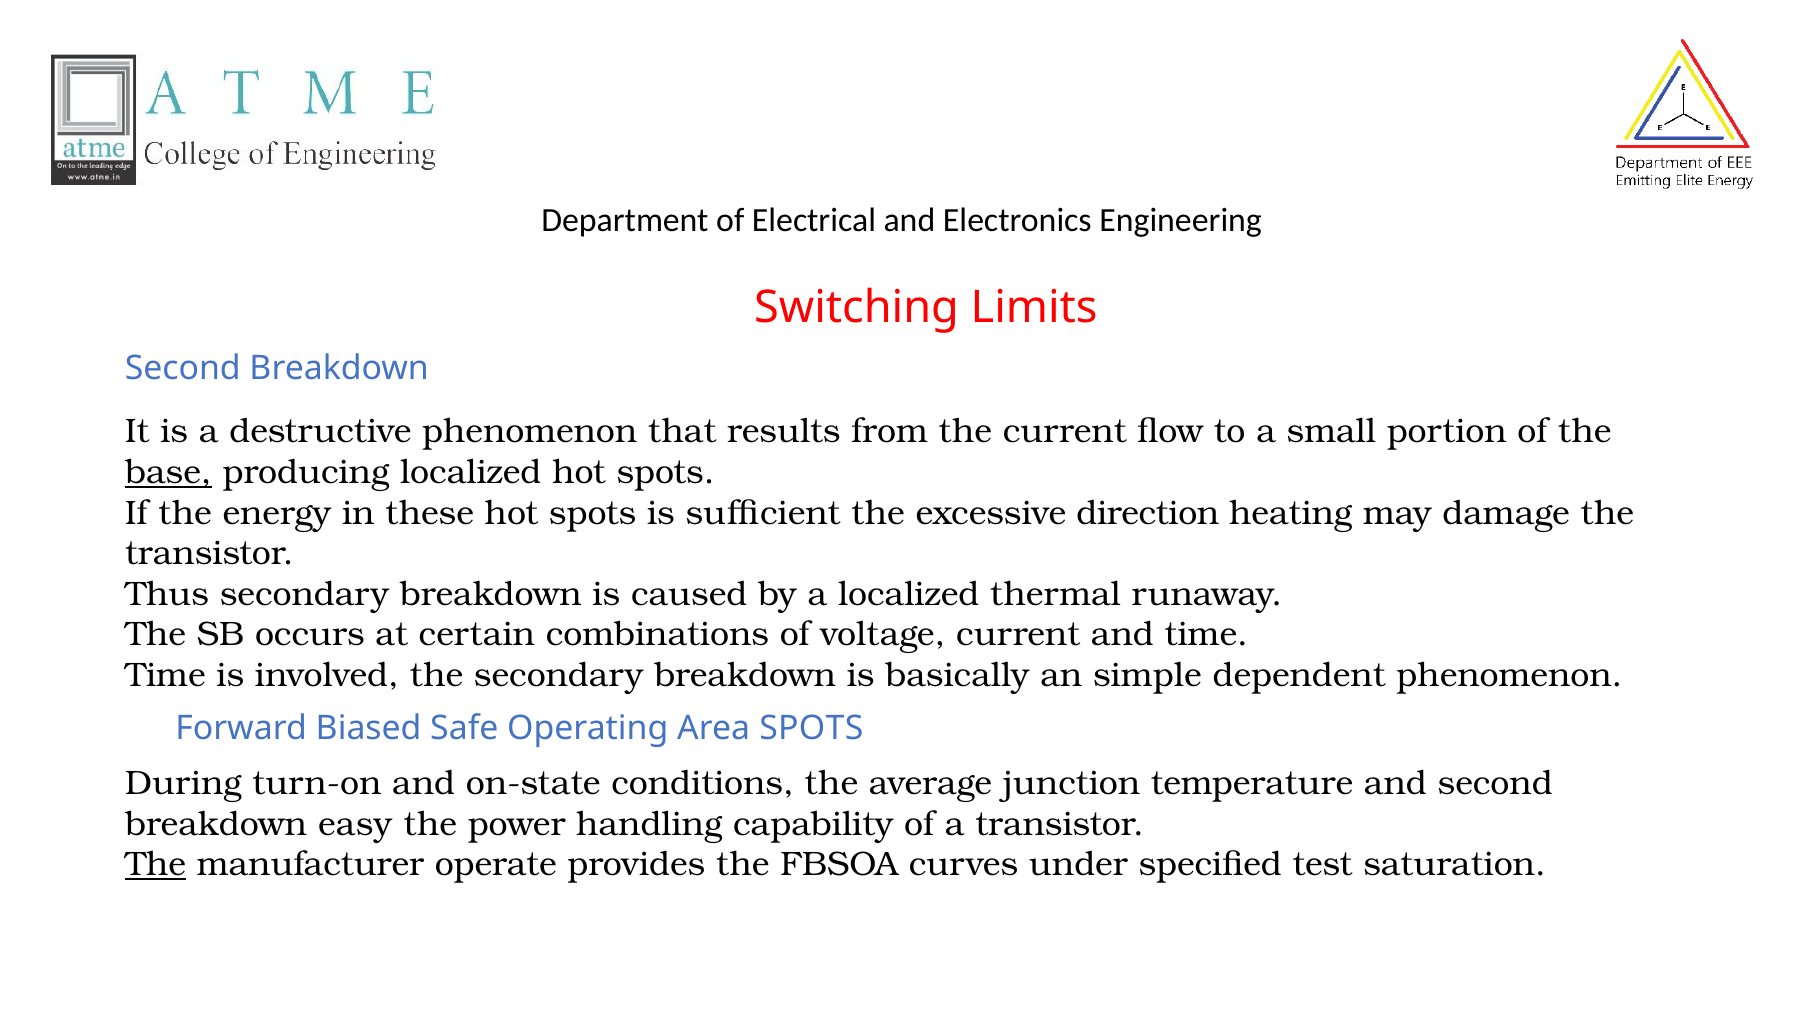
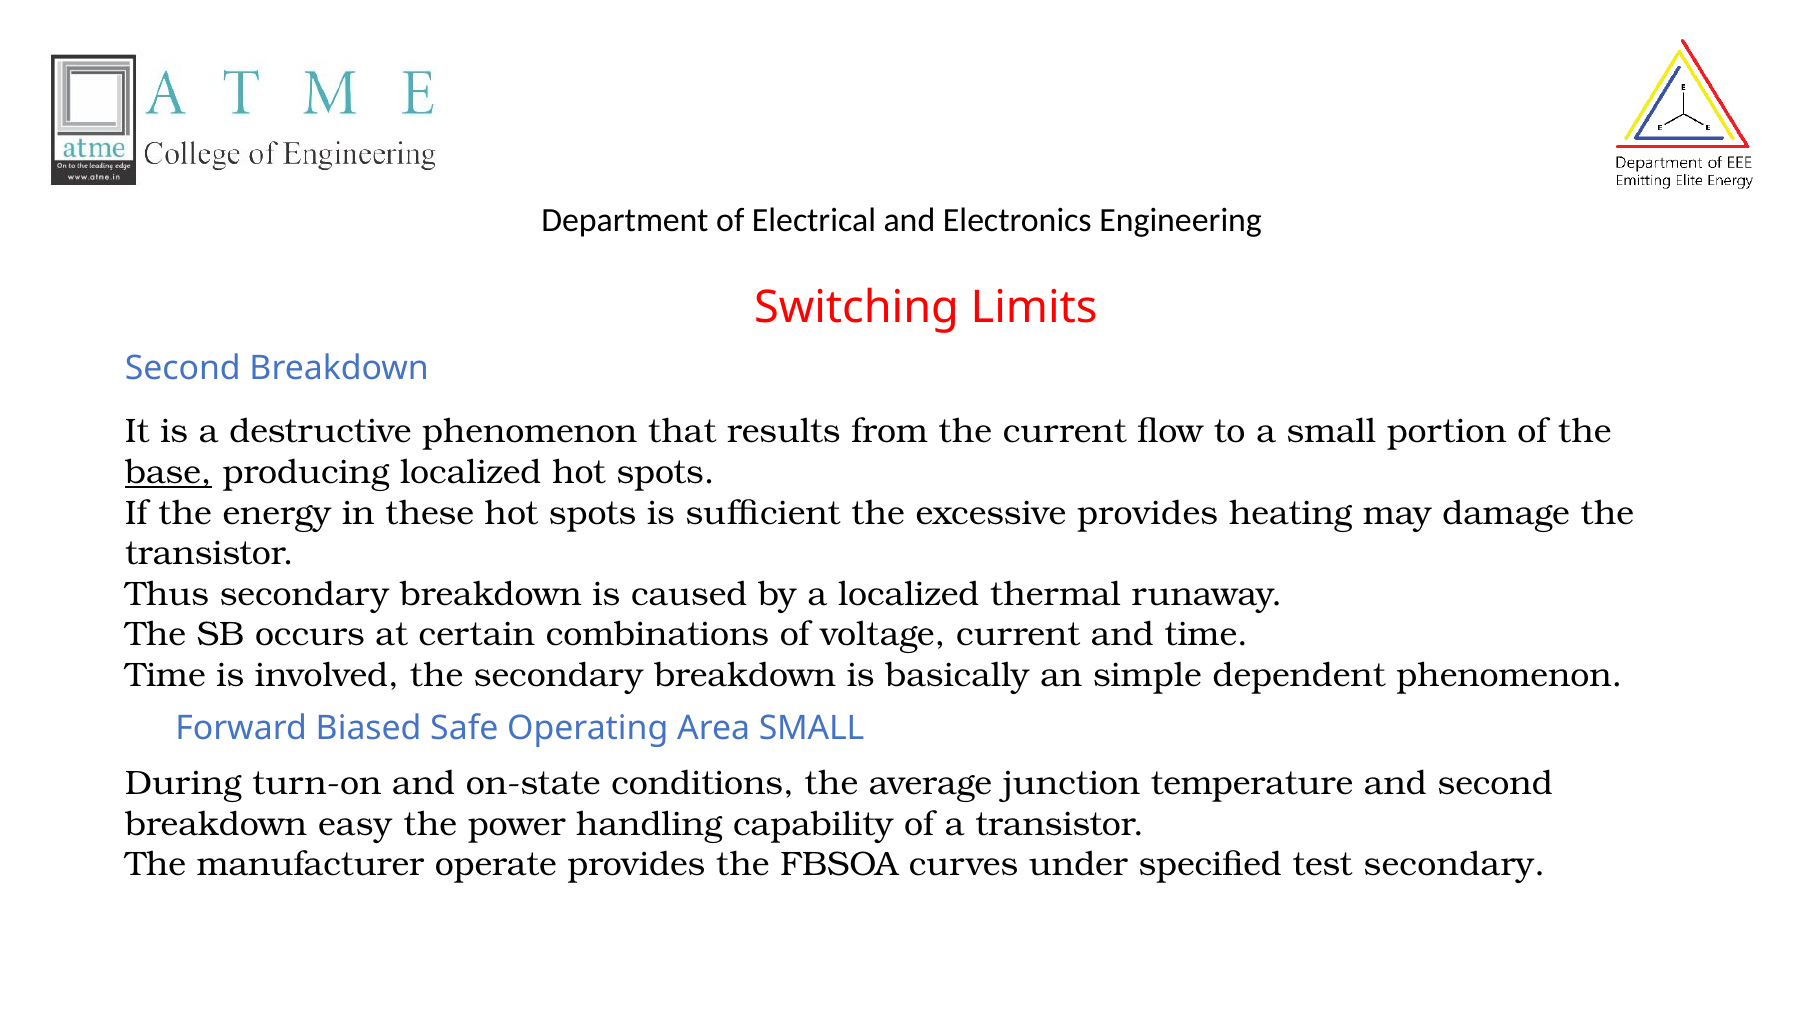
excessive direction: direction -> provides (1148, 513)
Area SPOTS: SPOTS -> SMALL (812, 728)
The underline: present -> none (156, 864)
test saturation: saturation -> secondary (1454, 864)
